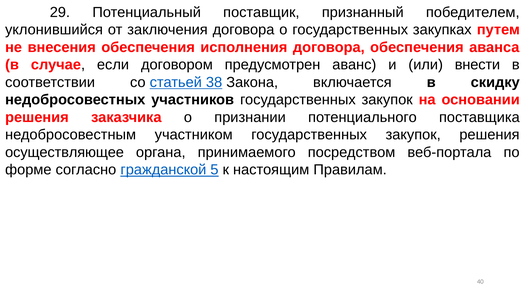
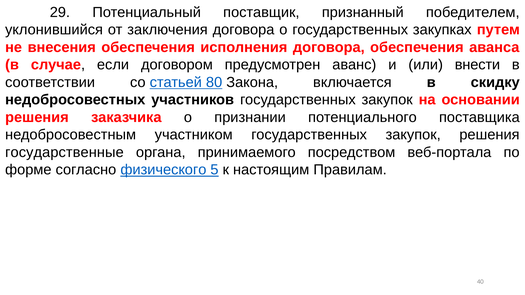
38: 38 -> 80 (214, 82)
осуществляющее: осуществляющее -> государственные (64, 152)
гражданской: гражданской -> физического (163, 170)
